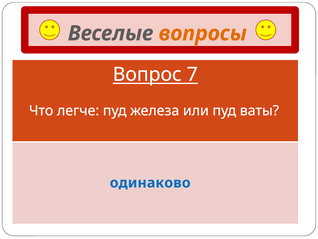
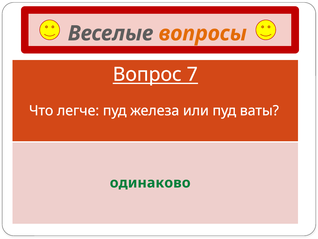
одинаково colour: blue -> green (150, 182)
